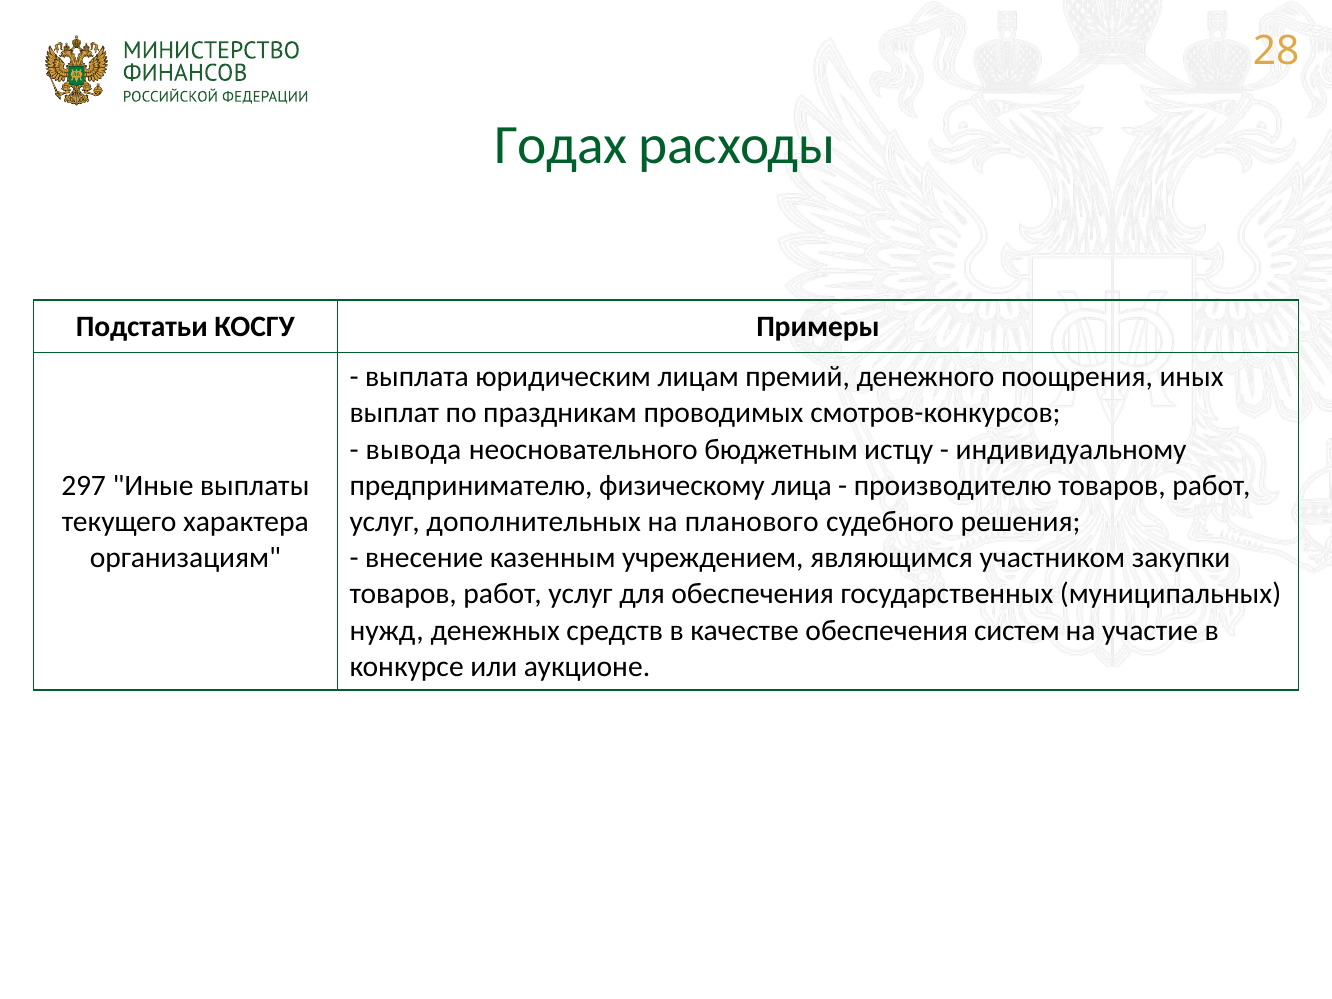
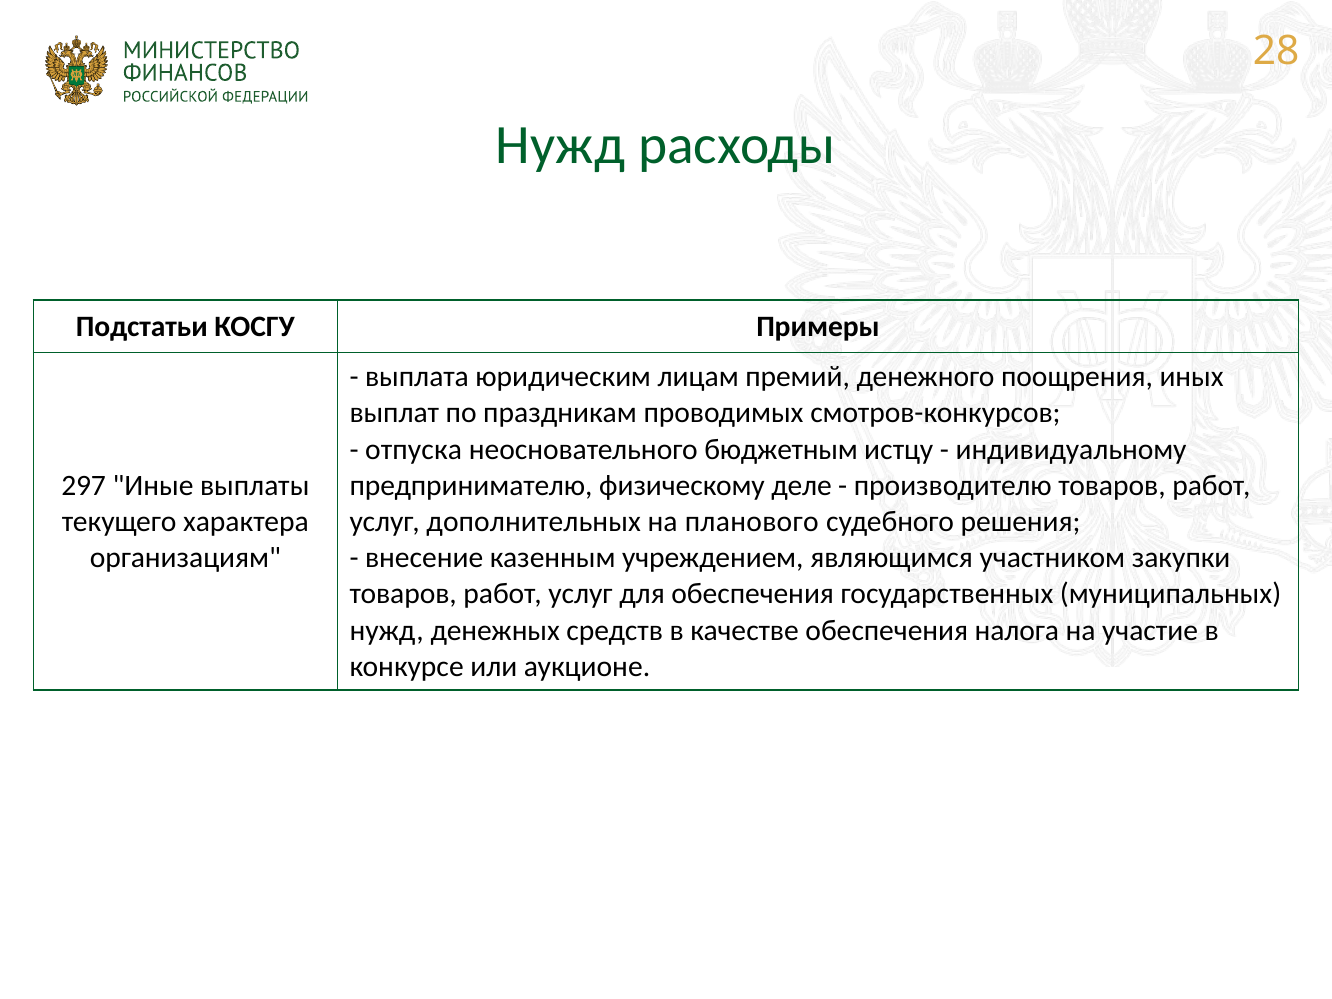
Годах: Годах -> Нужд (561, 145)
вывода: вывода -> отпуска (414, 449)
лица: лица -> деле (802, 486)
систем: систем -> налога (1017, 630)
